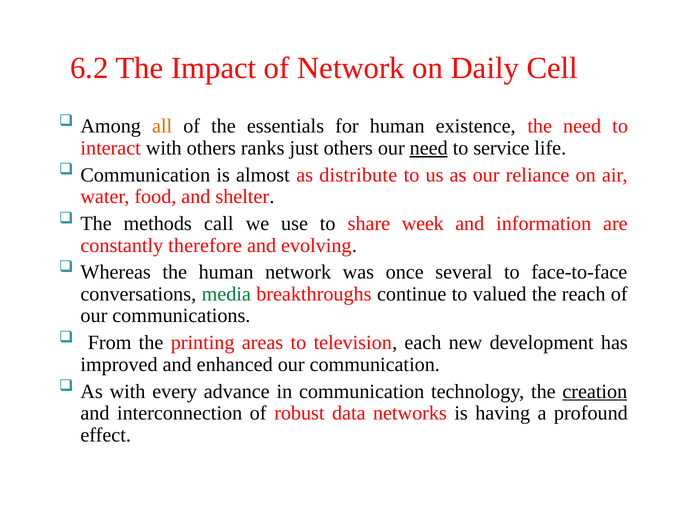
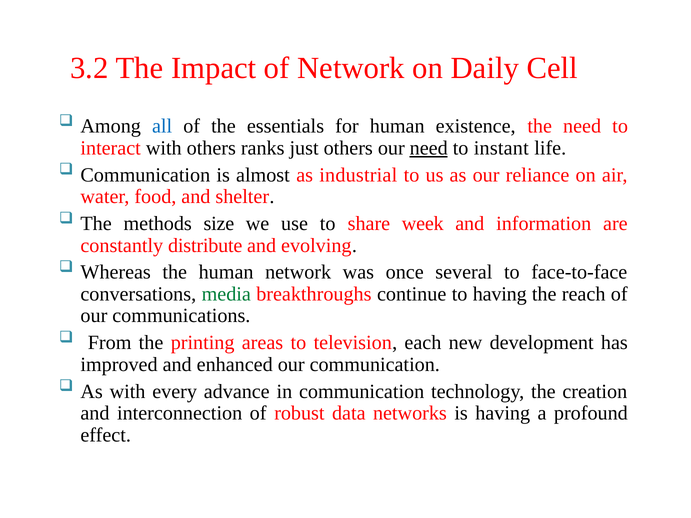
6.2: 6.2 -> 3.2 (89, 68)
all colour: orange -> blue (162, 126)
service: service -> instant (501, 148)
distribute: distribute -> industrial (358, 175)
call: call -> size (219, 224)
therefore: therefore -> distribute (205, 245)
to valued: valued -> having (500, 294)
creation underline: present -> none (595, 392)
